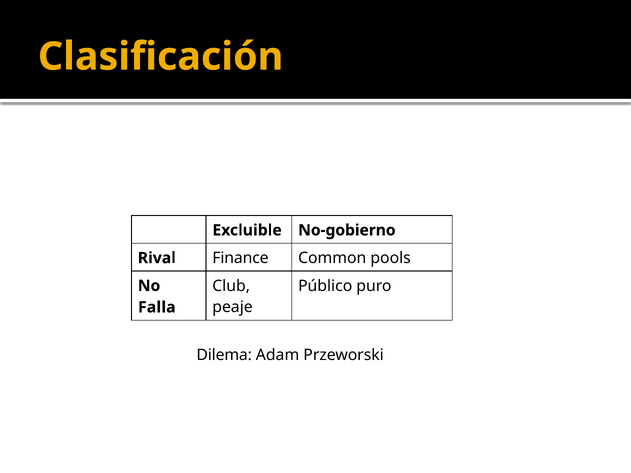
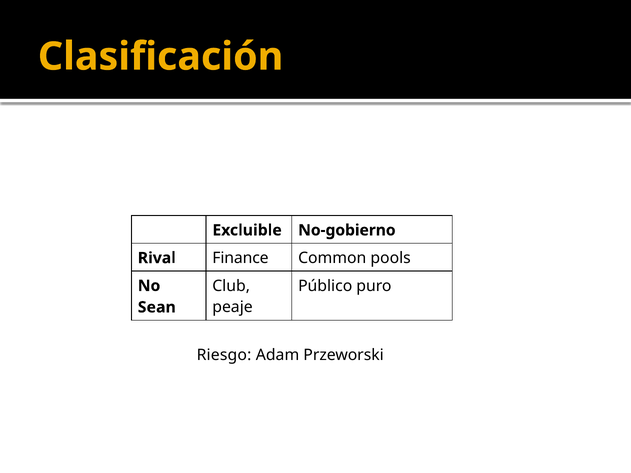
Falla: Falla -> Sean (157, 307)
Dilema: Dilema -> Riesgo (224, 355)
